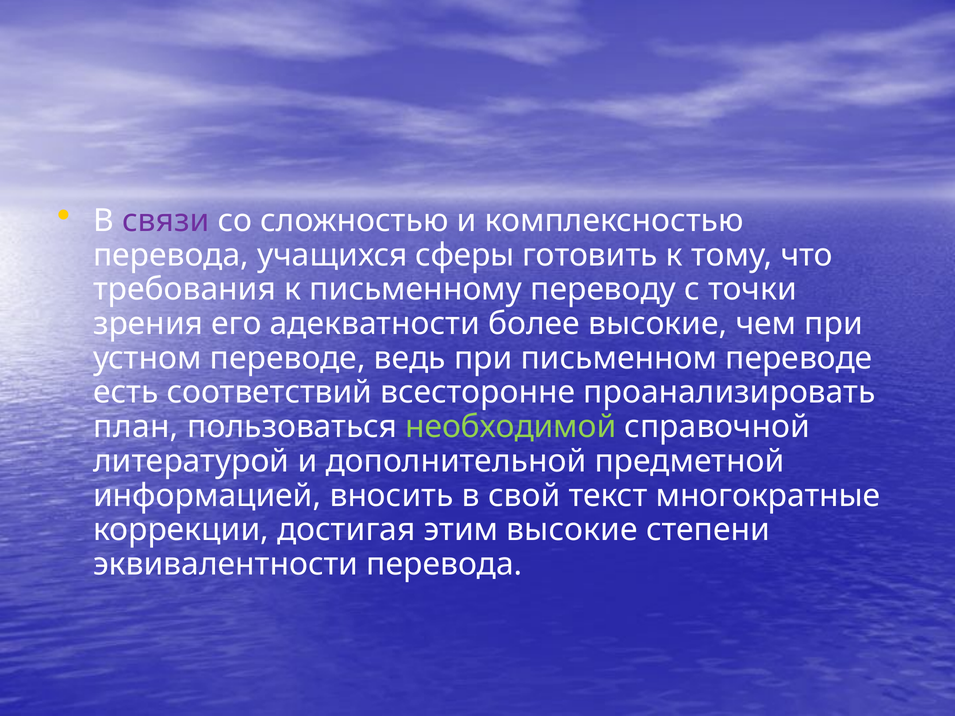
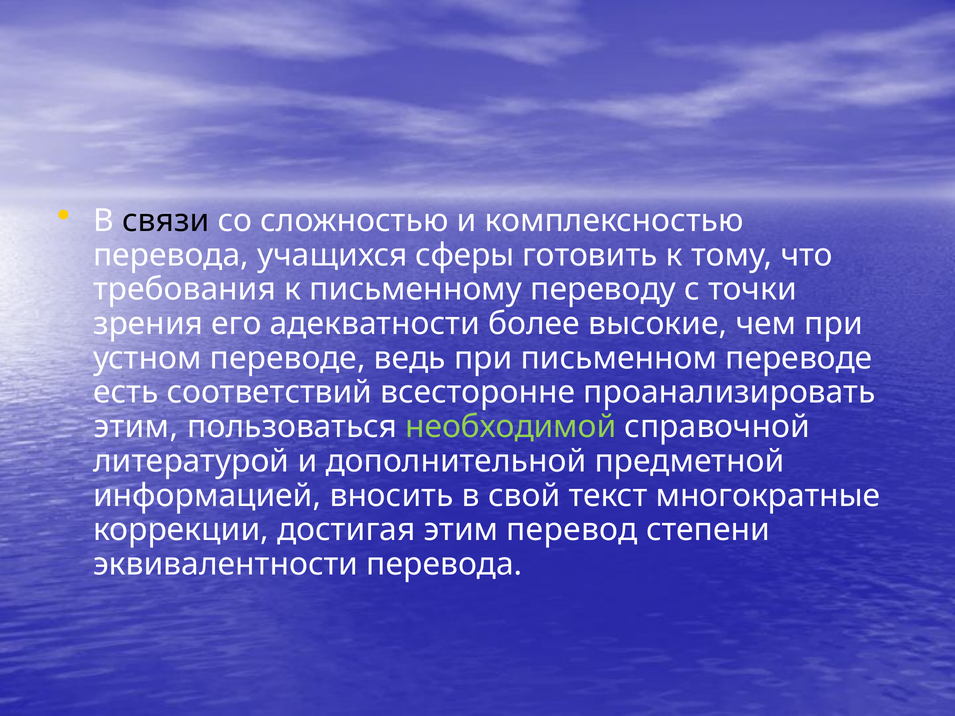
связи colour: purple -> black (166, 221)
план: план -> этим (136, 427)
этим высокие: высокие -> перевод (572, 530)
